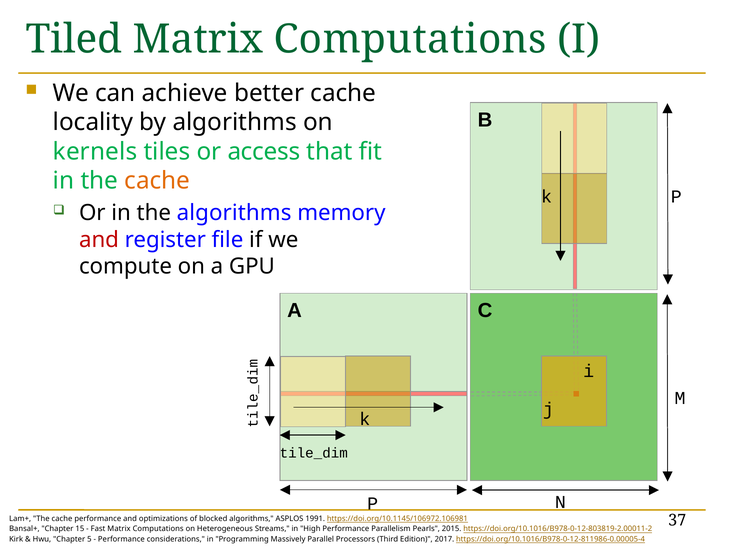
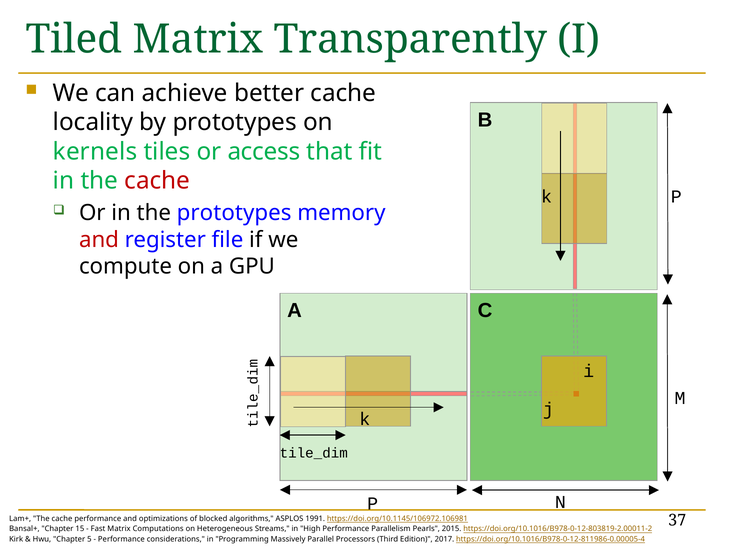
Tiled Matrix Computations: Computations -> Transparently (410, 39)
by algorithms: algorithms -> prototypes (235, 122)
cache colour: orange -> red (157, 181)
the algorithms: algorithms -> prototypes (234, 213)
